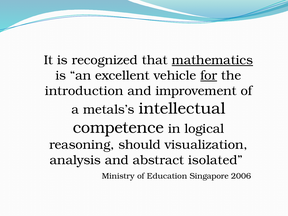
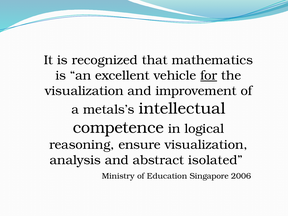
mathematics underline: present -> none (212, 60)
introduction: introduction -> visualization (84, 91)
should: should -> ensure (140, 145)
